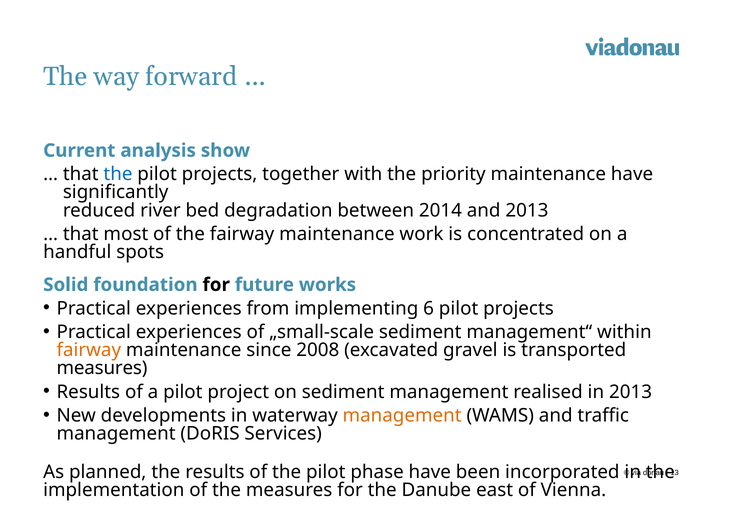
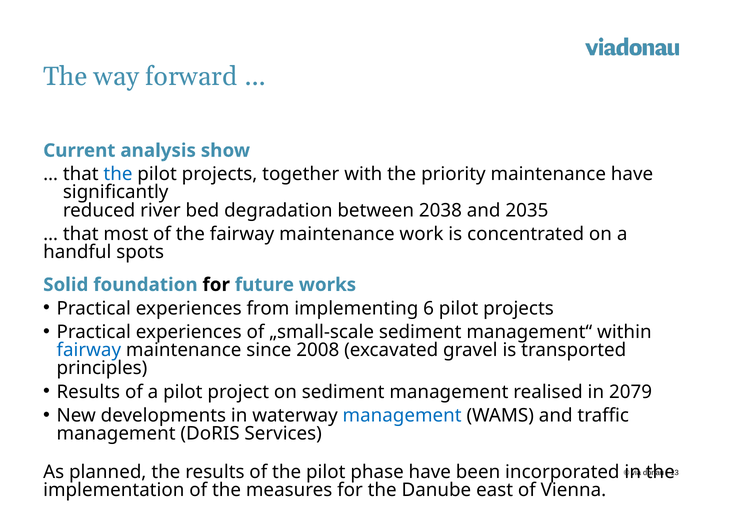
2014: 2014 -> 2038 (440, 210)
and 2013: 2013 -> 2035 (527, 210)
fairway colour: orange -> blue (89, 350)
measures: measures -> principles (102, 368)
in 2013: 2013 -> 2079 (631, 392)
management colour: orange -> blue (402, 415)
